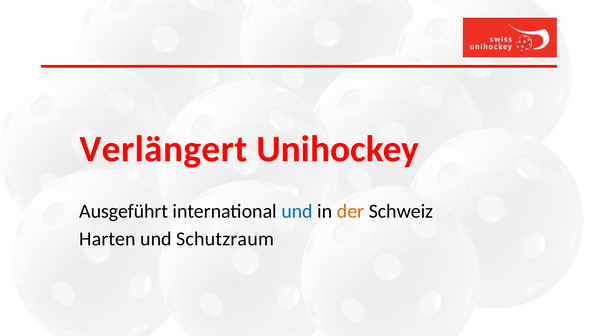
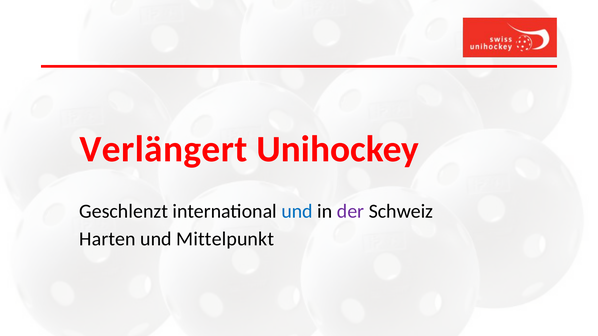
Ausgeführt: Ausgeführt -> Geschlenzt (124, 211)
der colour: orange -> purple (351, 211)
Schutzraum: Schutzraum -> Mittelpunkt (225, 239)
